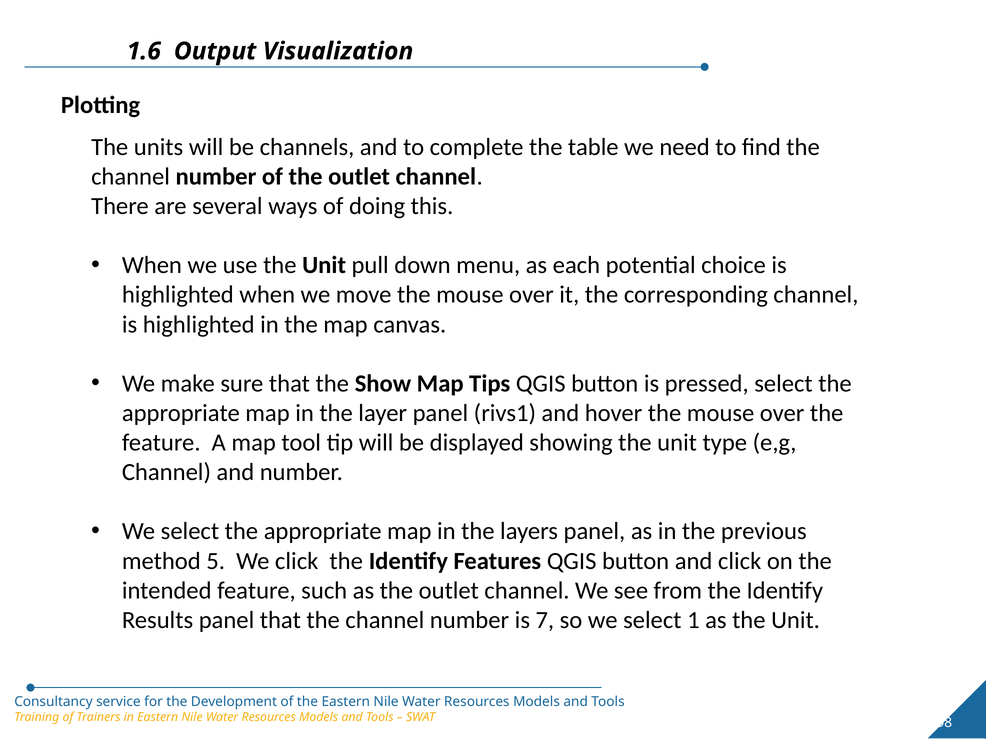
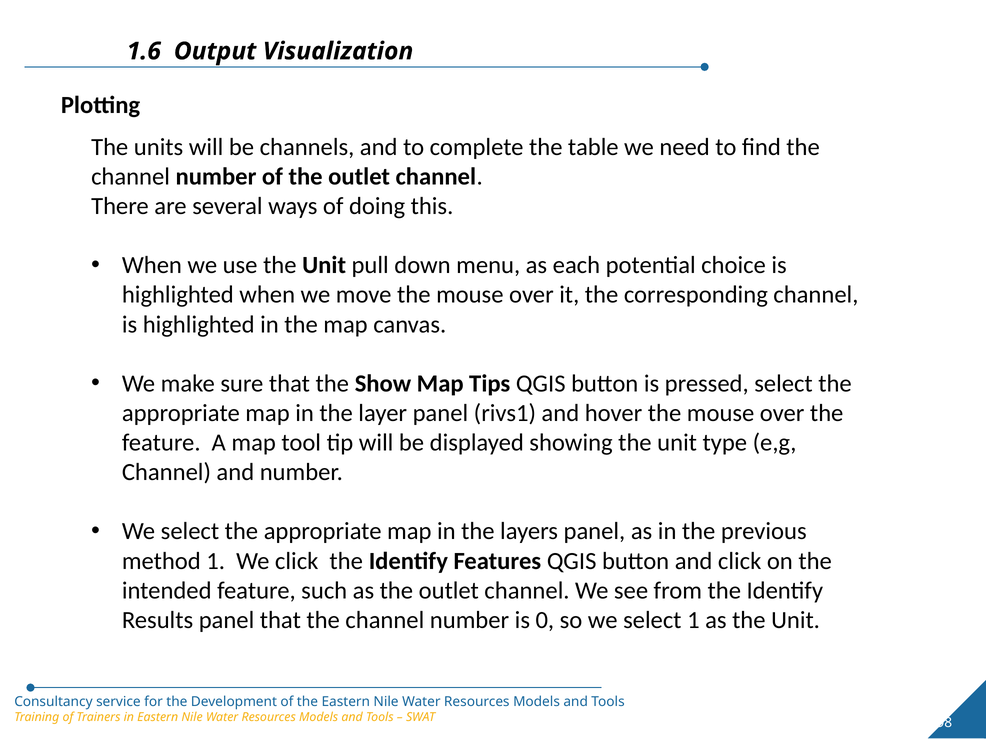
method 5: 5 -> 1 (216, 561)
7: 7 -> 0 (545, 620)
